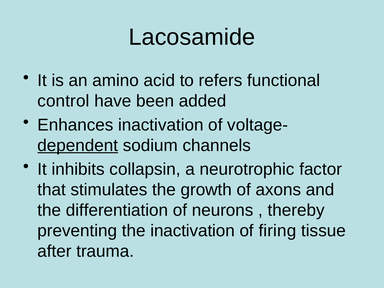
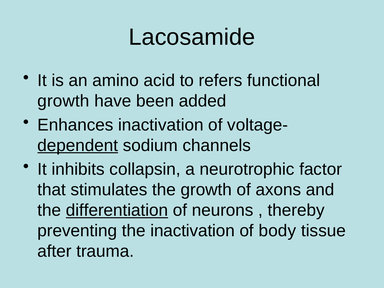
control: control -> growth (63, 101)
differentiation underline: none -> present (117, 210)
firing: firing -> body (277, 231)
